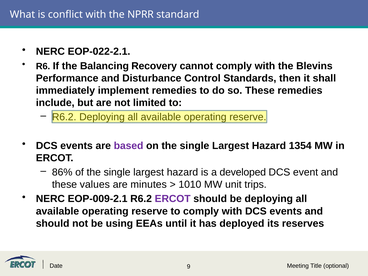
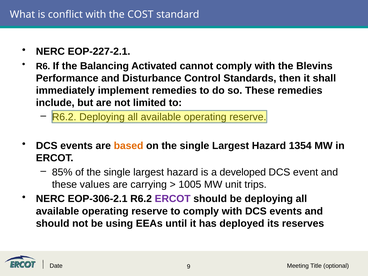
NPRR: NPRR -> COST (140, 15)
EOP-022-2.1: EOP-022-2.1 -> EOP-227-2.1 (99, 52)
Recovery: Recovery -> Activated (154, 66)
based colour: purple -> orange (129, 146)
86%: 86% -> 85% (62, 172)
minutes: minutes -> carrying (149, 185)
1010: 1010 -> 1005 (190, 185)
EOP-009-2.1: EOP-009-2.1 -> EOP-306-2.1 (98, 199)
